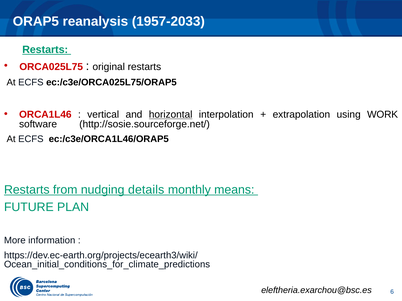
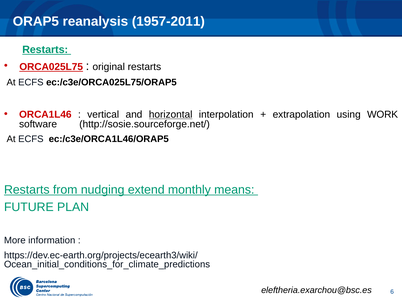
1957-2033: 1957-2033 -> 1957-2011 (168, 21)
ORCA025L75 underline: none -> present (51, 67)
details: details -> extend (146, 190)
